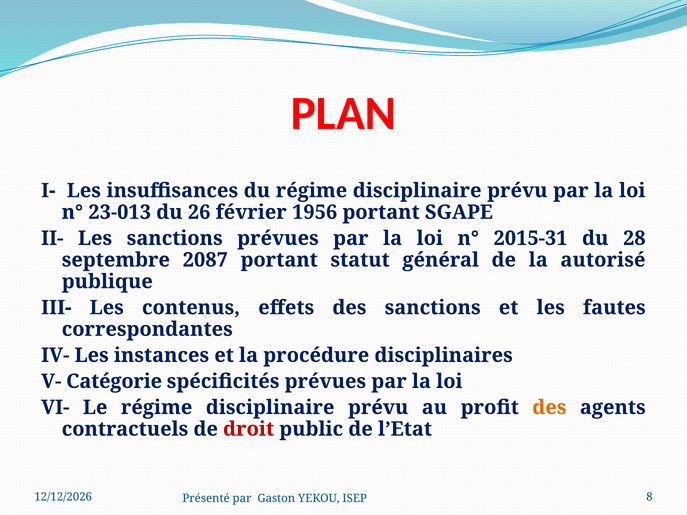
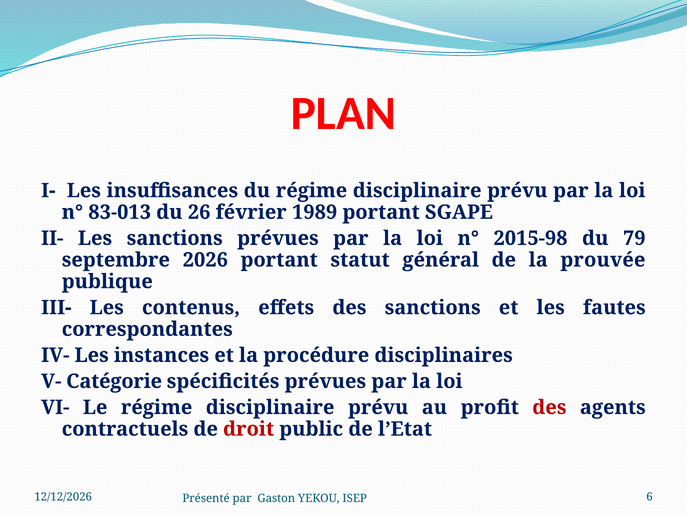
23-013: 23-013 -> 83-013 (120, 212)
1956: 1956 -> 1989 (315, 212)
2015-31: 2015-31 -> 2015-98 (530, 238)
28: 28 -> 79 (634, 238)
2087: 2087 -> 2026 (205, 260)
autorisé: autorisé -> prouvée (603, 260)
des colour: orange -> red (549, 408)
8: 8 -> 6 (650, 497)
